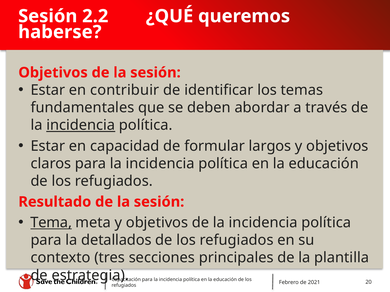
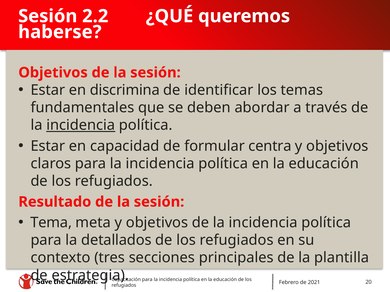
contribuir: contribuir -> discrimina (125, 90)
largos: largos -> centra (270, 146)
Tema underline: present -> none (51, 223)
